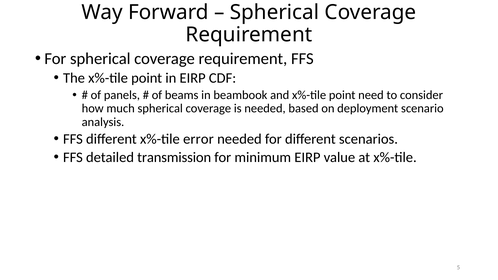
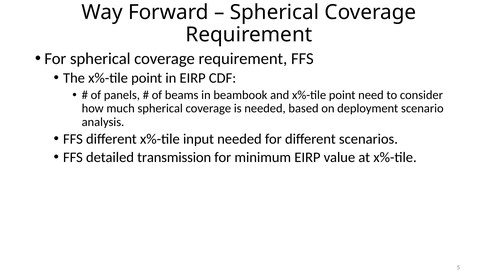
error: error -> input (198, 139)
